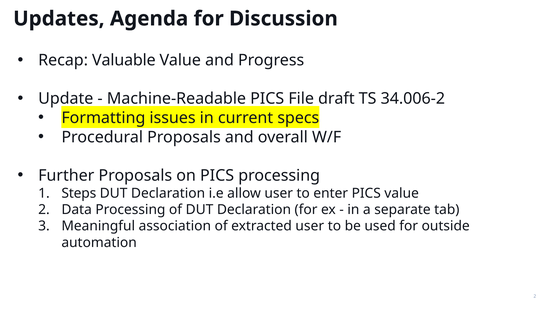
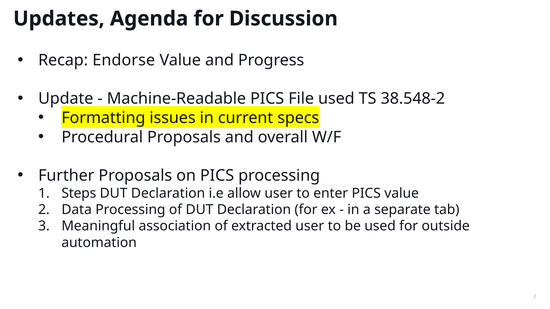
Valuable: Valuable -> Endorse (124, 60)
draft: draft -> used (336, 99)
34.006-2: 34.006-2 -> 38.548-2 (413, 99)
